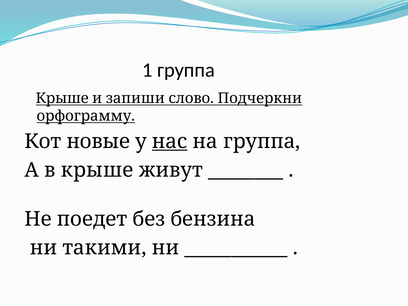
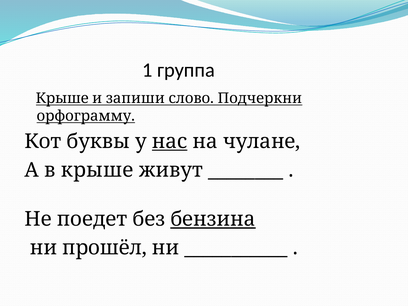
новые: новые -> буквы (98, 141)
на группа: группа -> чулане (262, 141)
бензина underline: none -> present (213, 219)
такими: такими -> прошёл (105, 248)
